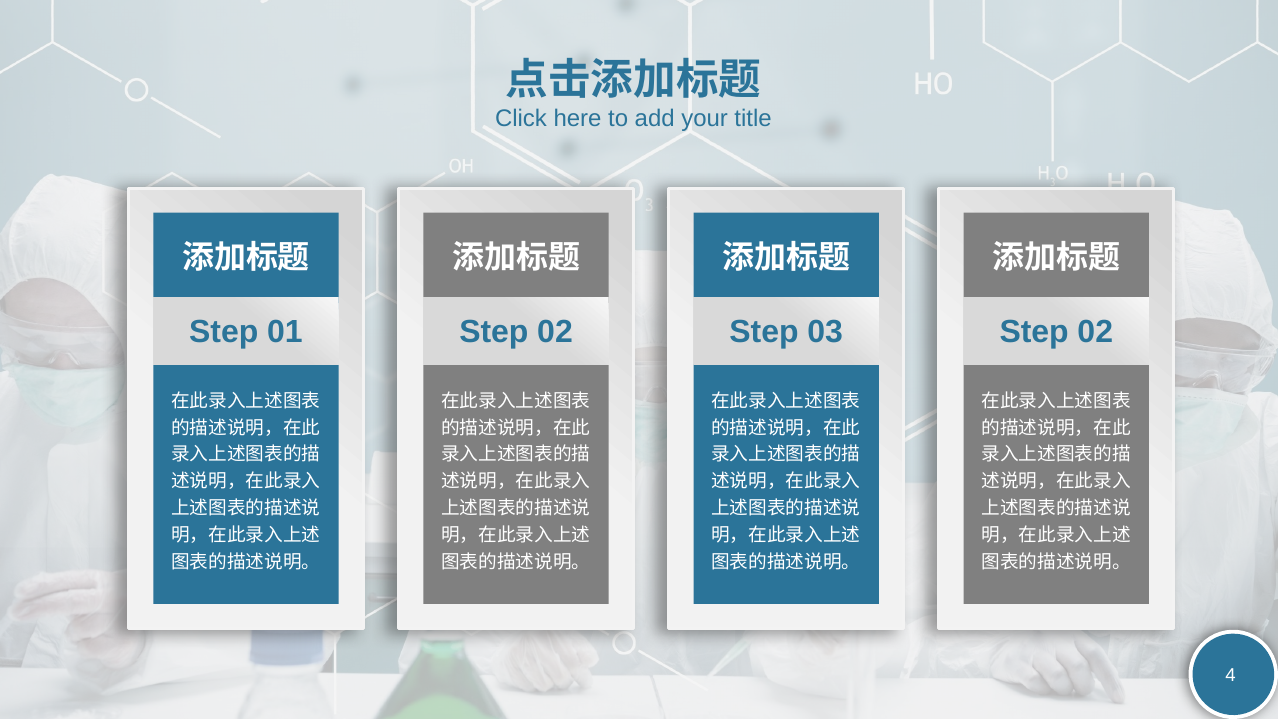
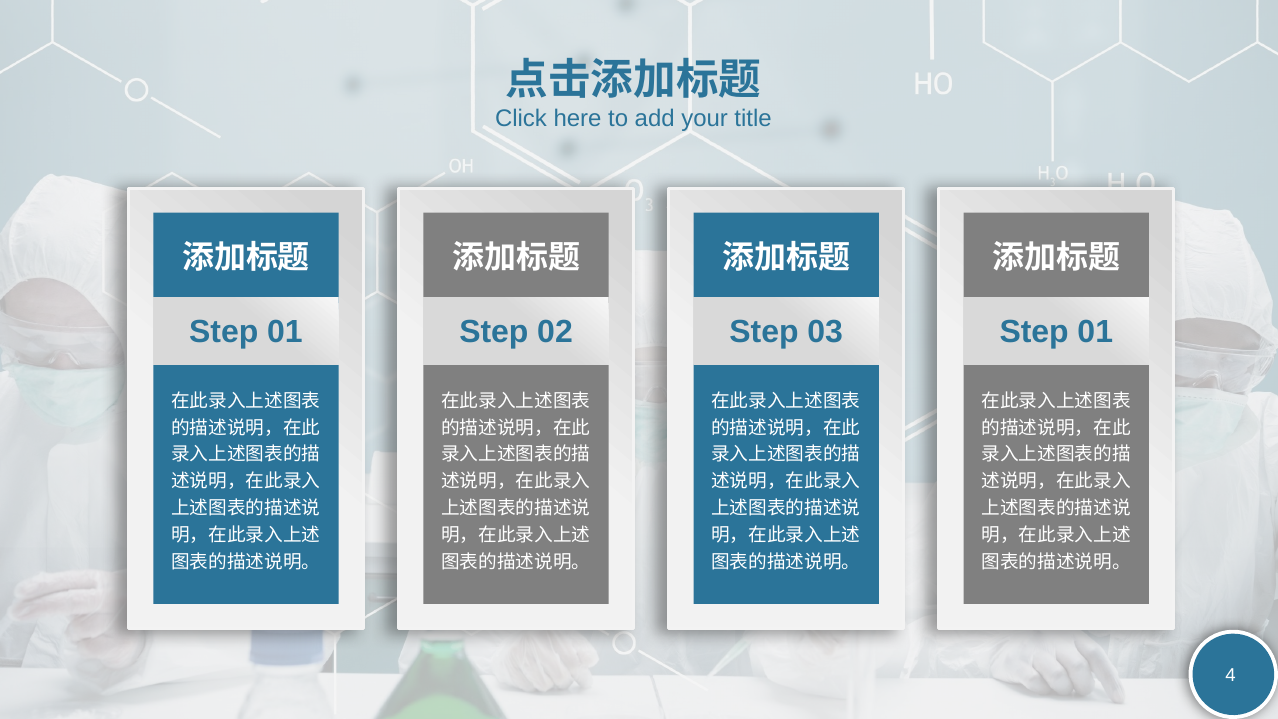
02: 02 -> 01 (1095, 332)
